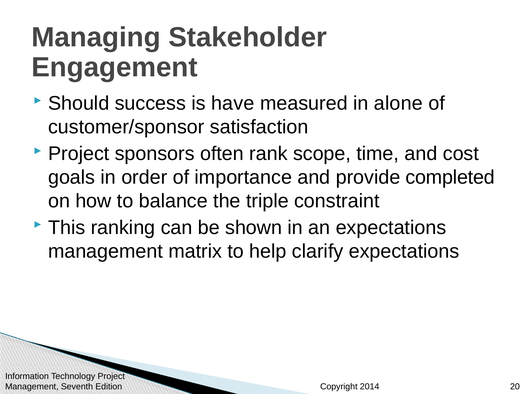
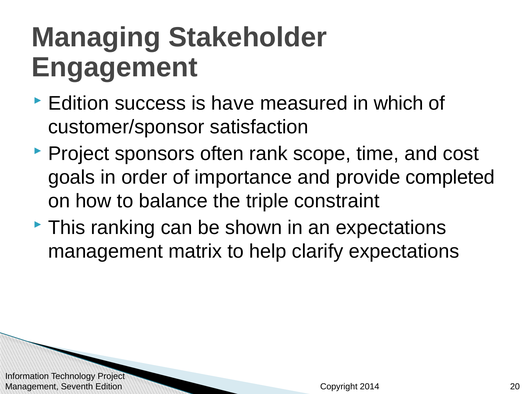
Should: Should -> Edition (79, 103)
alone: alone -> which (399, 103)
